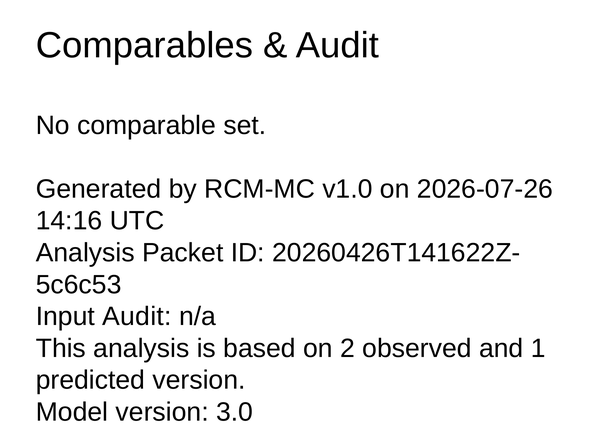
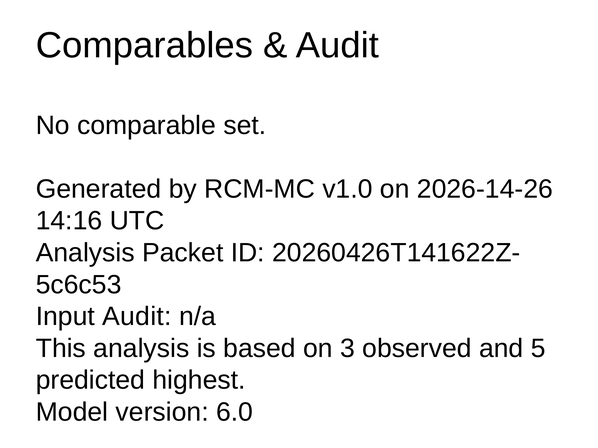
2026-07-26: 2026-07-26 -> 2026-14-26 (485, 189)
2: 2 -> 3 (348, 349)
1: 1 -> 5 (538, 349)
predicted version: version -> highest (199, 381)
3.0: 3.0 -> 6.0 (235, 413)
